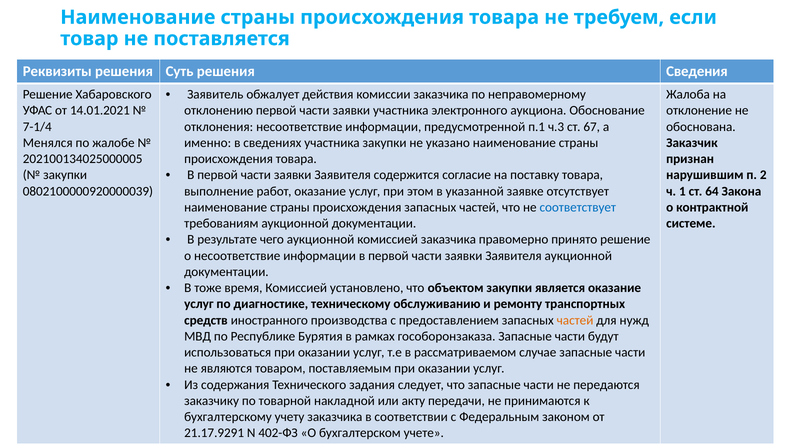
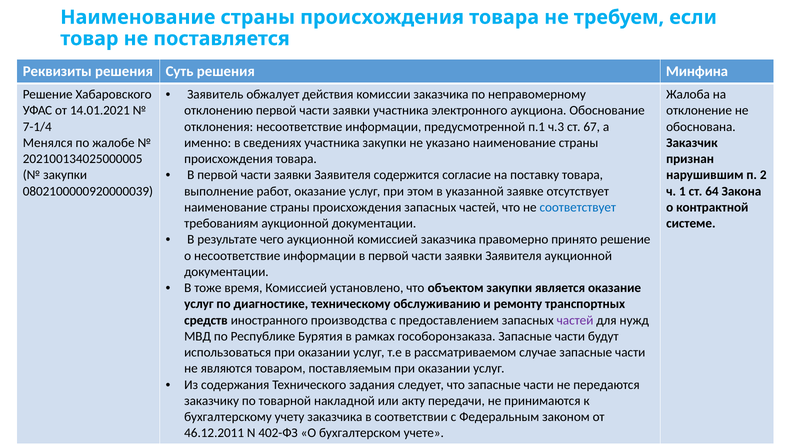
Сведения: Сведения -> Минфина (697, 71)
частей colour: orange -> purple (575, 320)
21.17.9291: 21.17.9291 -> 46.12.2011 (214, 433)
